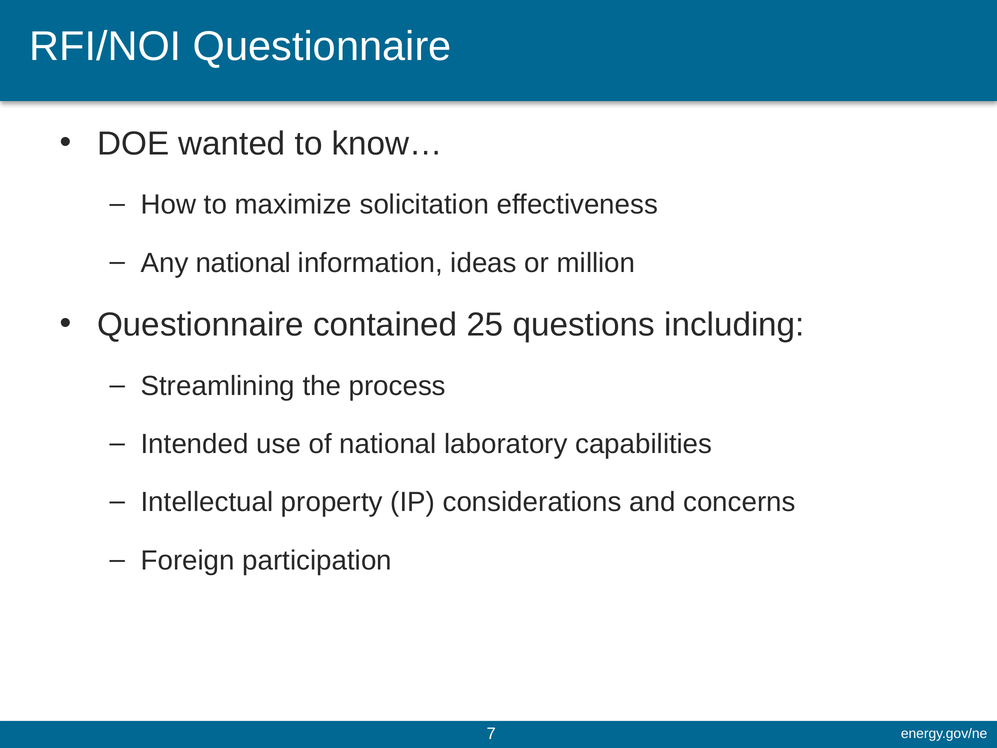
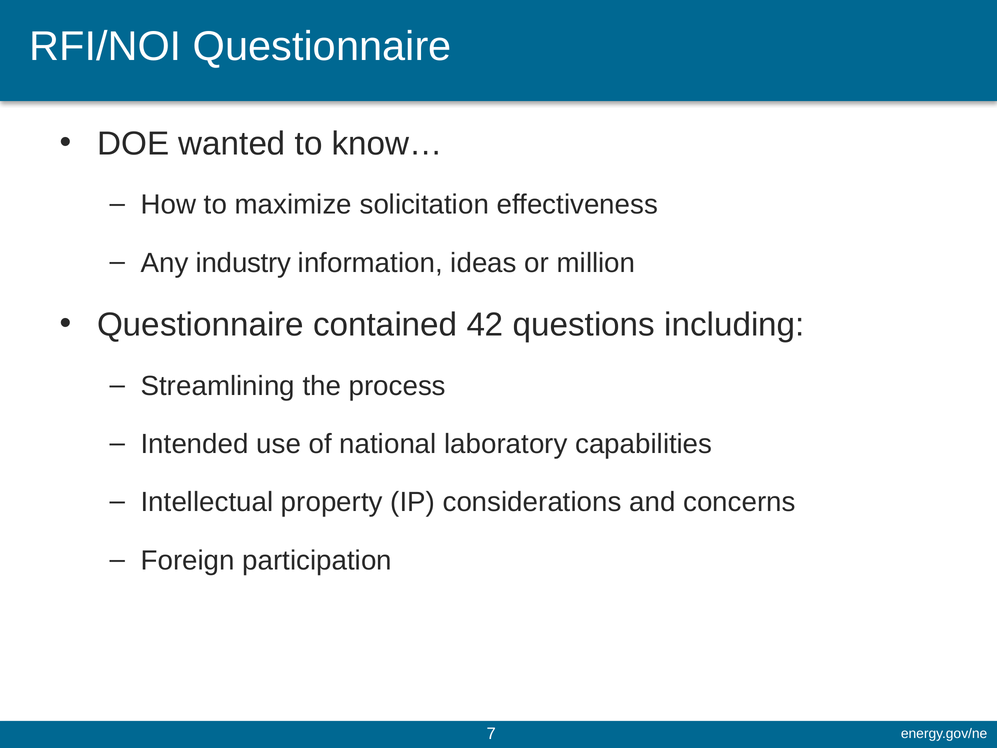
Any national: national -> industry (243, 263)
25: 25 -> 42 (485, 325)
